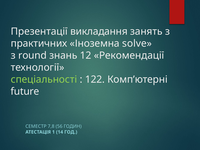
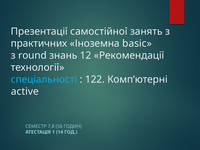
викладання: викладання -> самостійної (99, 31)
solve: solve -> basic (137, 43)
спеціальності colour: light green -> light blue (44, 79)
future: future -> active (25, 91)
